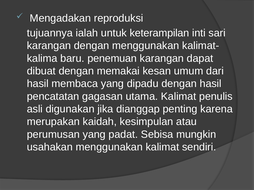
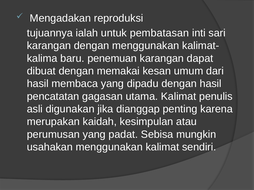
keterampilan: keterampilan -> pembatasan (159, 33)
